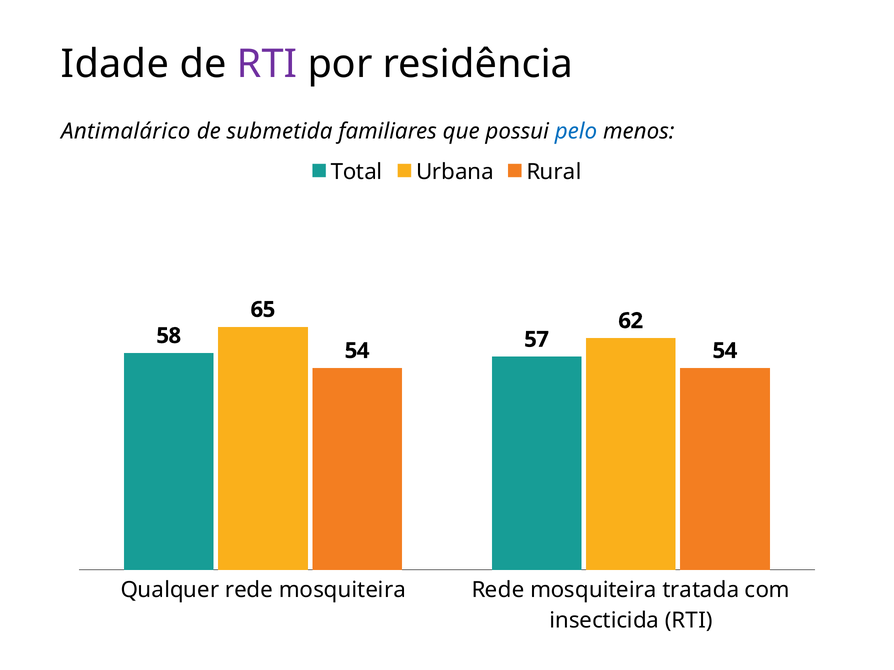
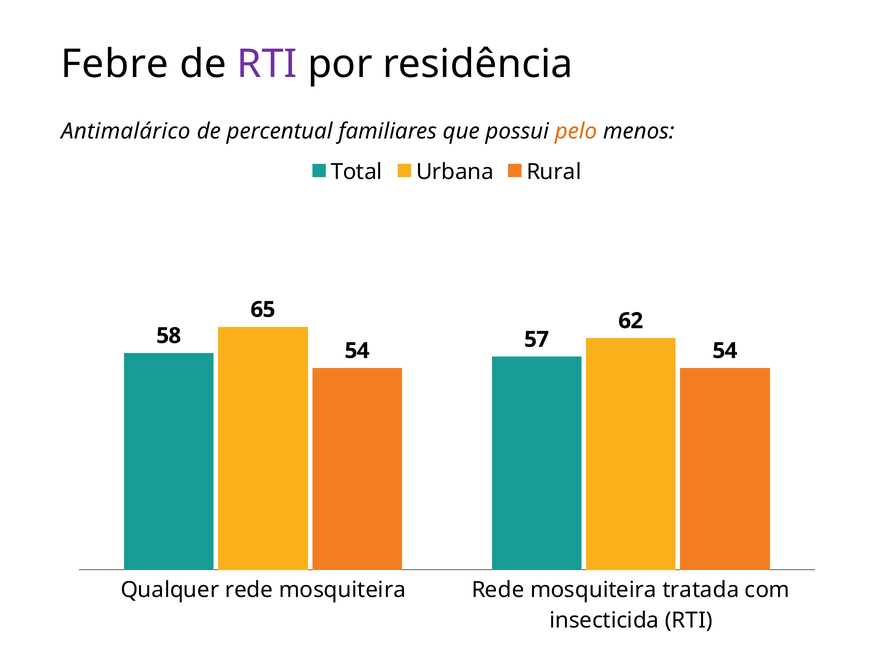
Idade: Idade -> Febre (115, 64)
submetida: submetida -> percentual (280, 131)
pelo colour: blue -> orange (576, 131)
